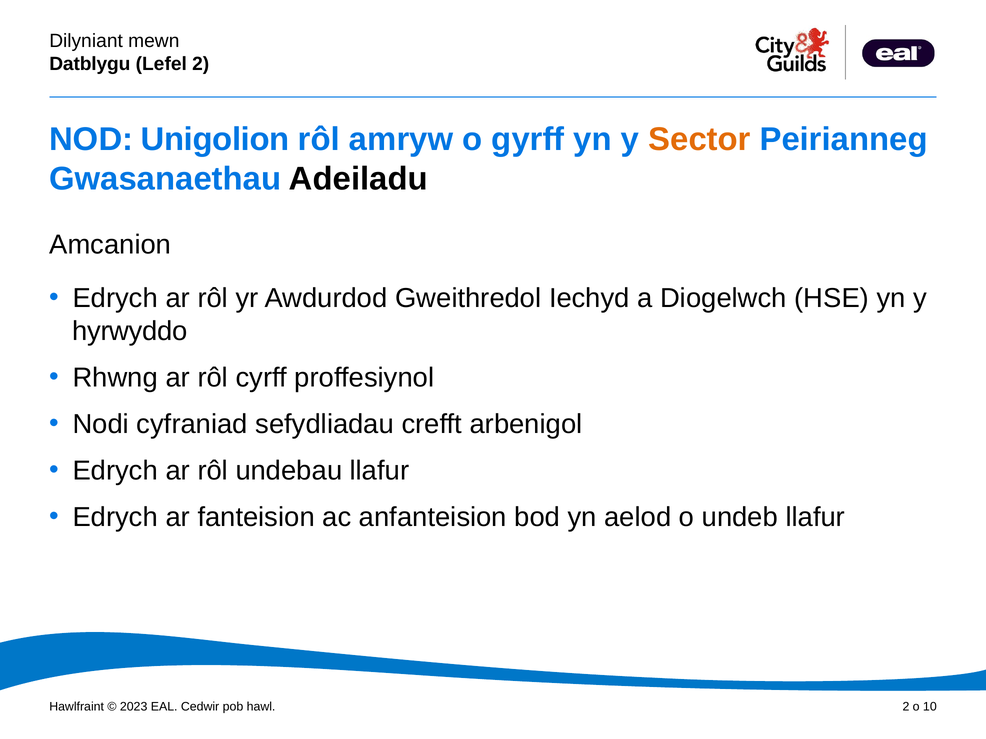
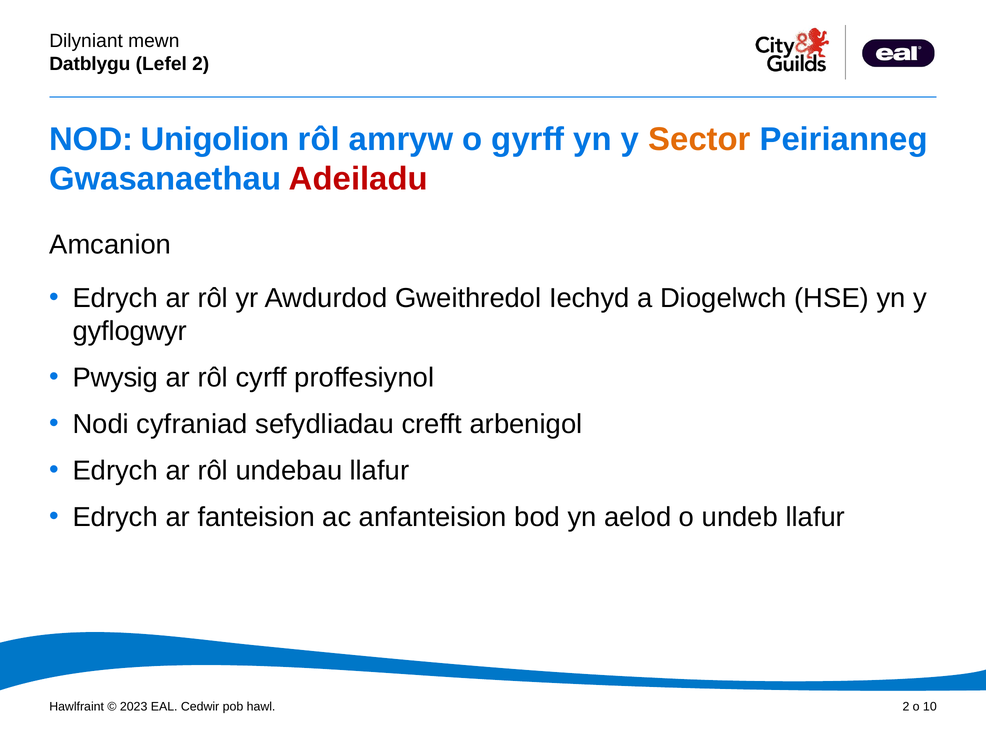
Adeiladu colour: black -> red (358, 179)
hyrwyddo: hyrwyddo -> gyflogwyr (130, 331)
Rhwng: Rhwng -> Pwysig (115, 378)
